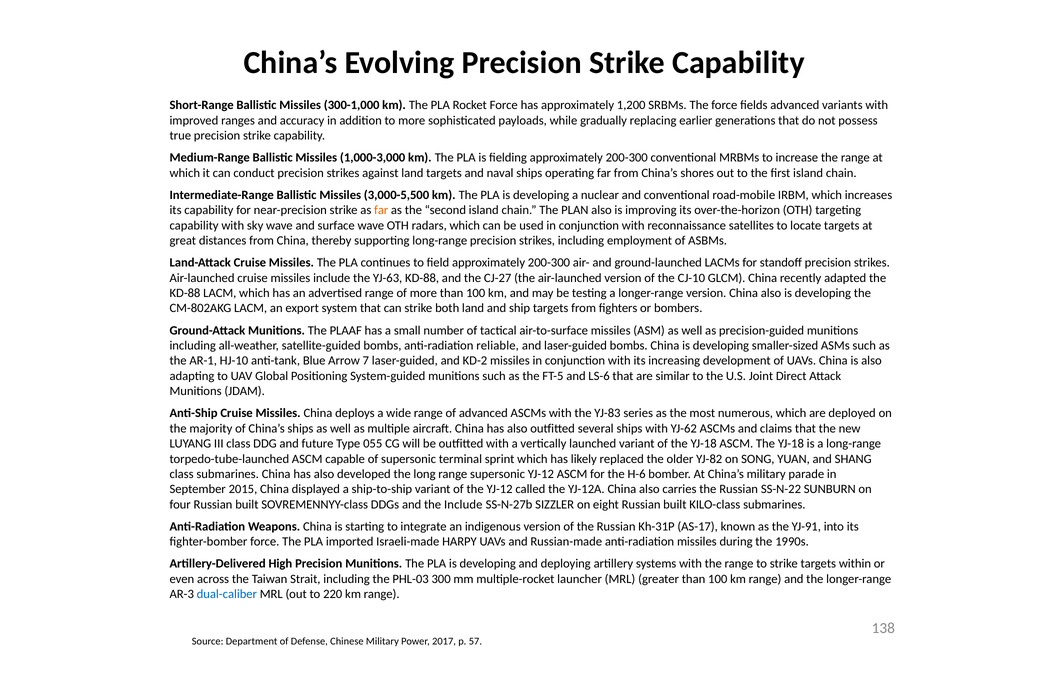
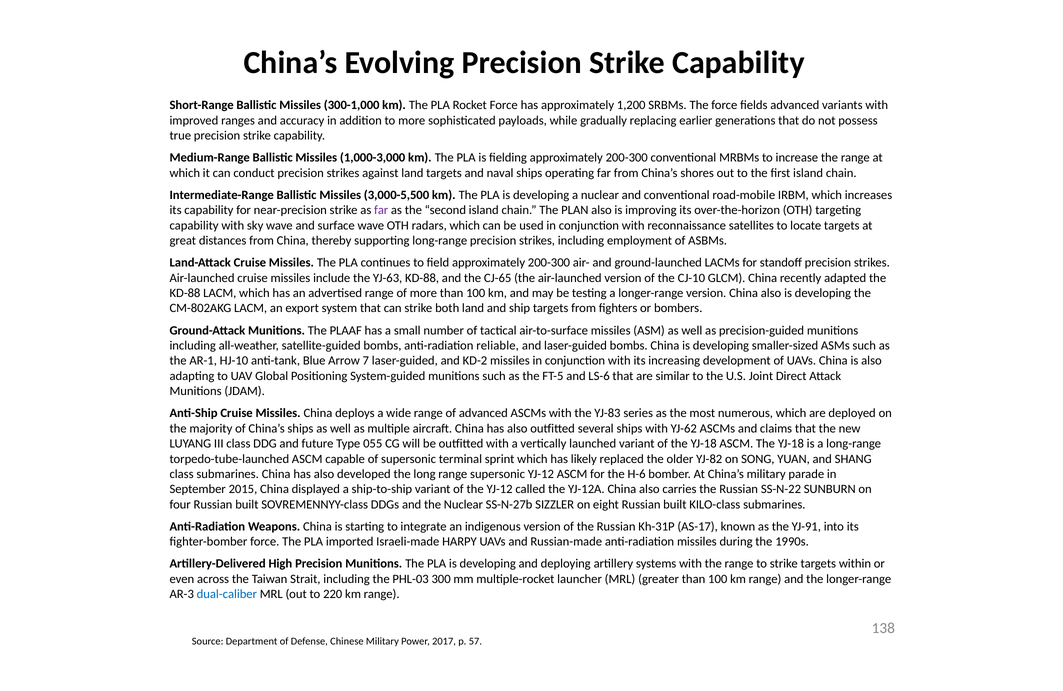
far colour: orange -> purple (381, 210)
CJ-27: CJ-27 -> CJ-65 (498, 278)
the Include: Include -> Nuclear (463, 505)
